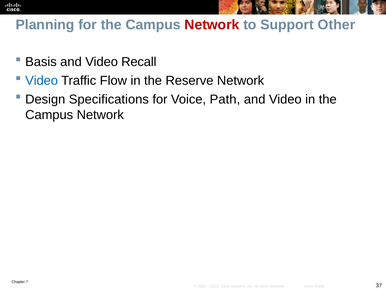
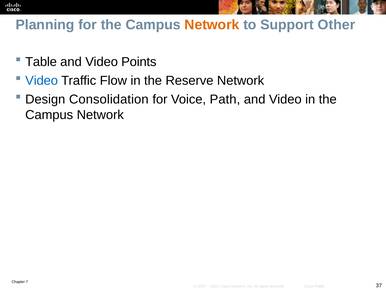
Network colour: red -> orange (212, 25)
Basis: Basis -> Table (41, 62)
Recall: Recall -> Points (139, 62)
Specifications: Specifications -> Consolidation (109, 99)
